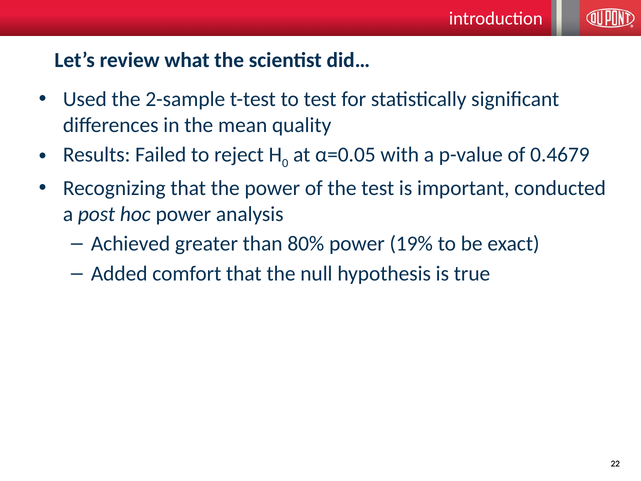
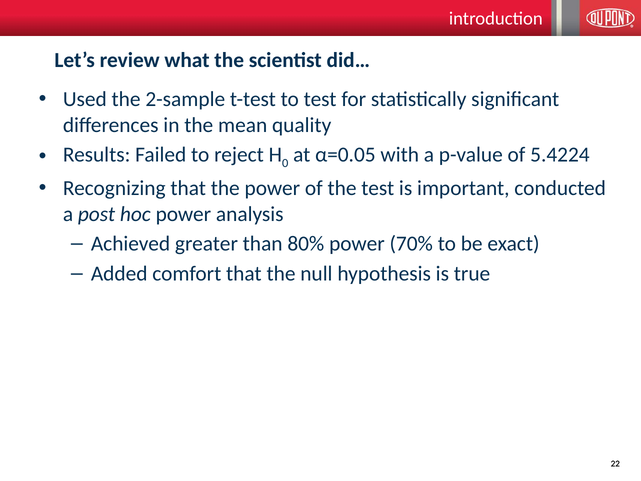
0.4679: 0.4679 -> 5.4224 (560, 155)
19%: 19% -> 70% (411, 244)
